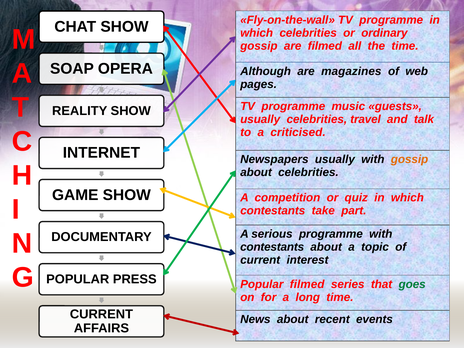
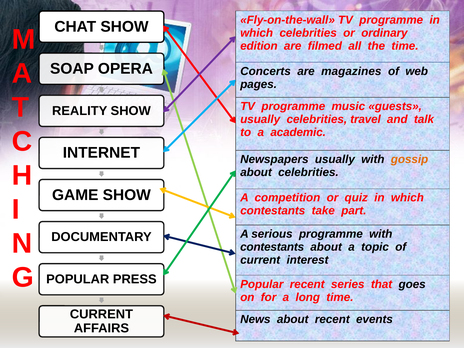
gossip: gossip -> edition (259, 46)
Although: Although -> Concerts (266, 71)
criticised: criticised -> academic (298, 132)
Popular filmed: filmed -> recent (307, 284)
goes colour: green -> black (412, 284)
